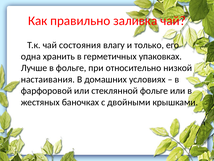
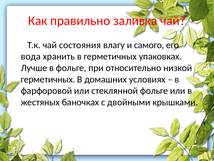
только: только -> самого (149, 45)
одна: одна -> вода (31, 56)
настаивания: настаивания -> герметичных (48, 79)
